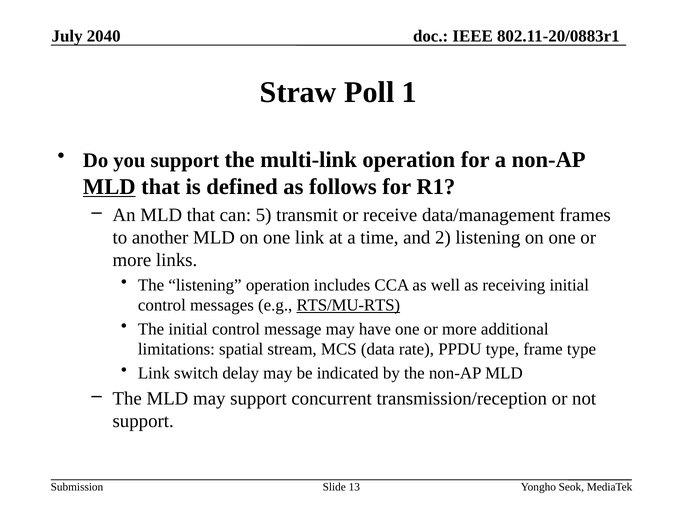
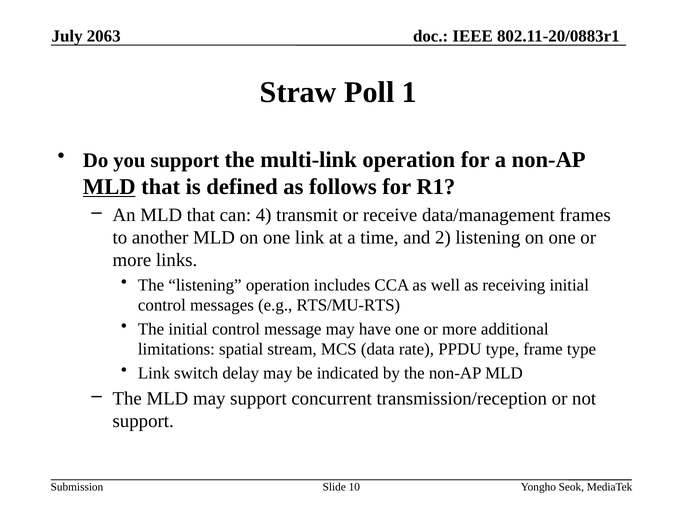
2040: 2040 -> 2063 (104, 36)
5: 5 -> 4 (264, 215)
RTS/MU-RTS underline: present -> none (348, 305)
13: 13 -> 10 (354, 487)
